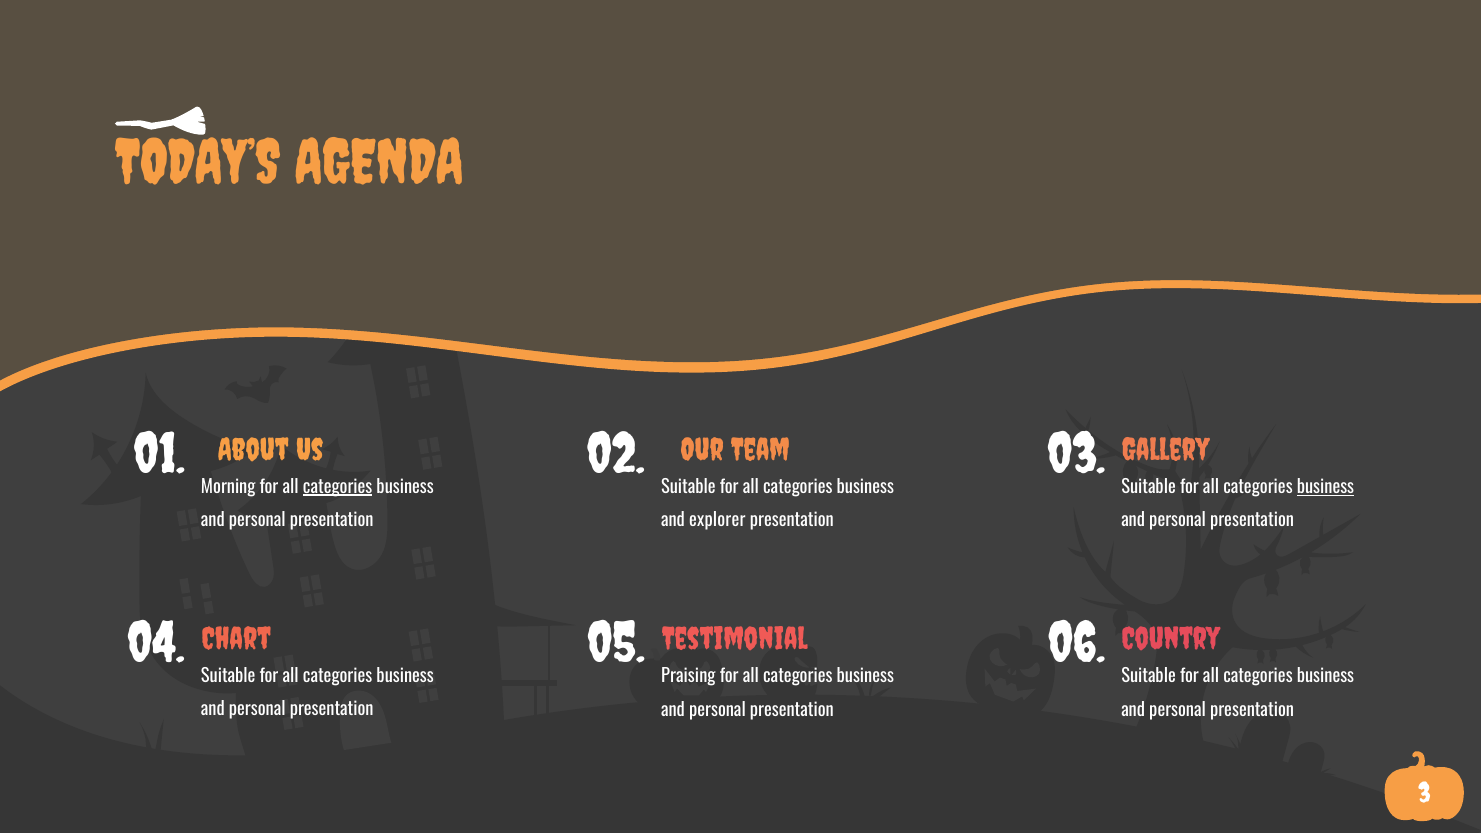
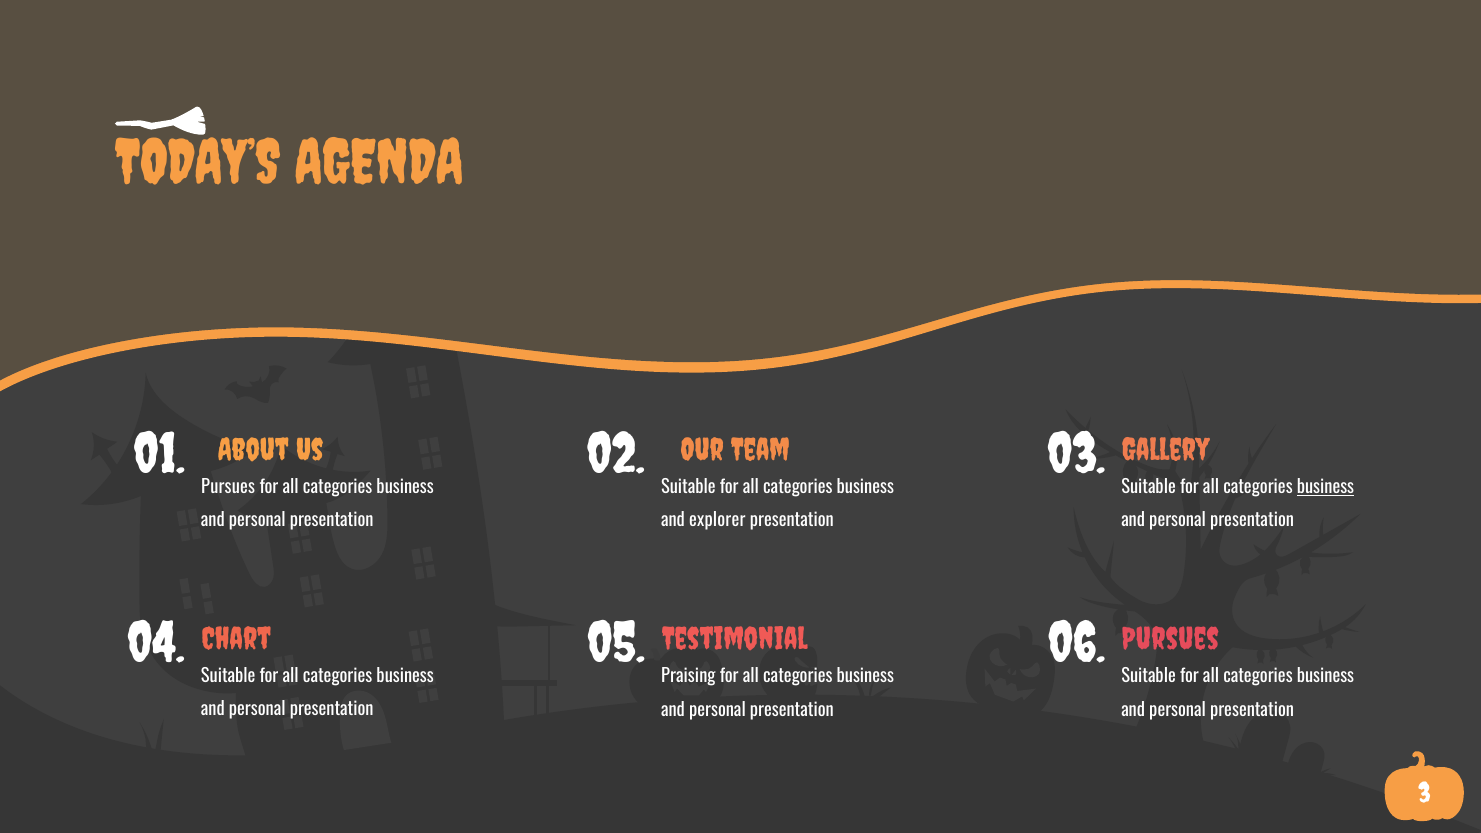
Morning: Morning -> Pursues (228, 487)
categories underline: present -> none (338, 487)
06 Country: Country -> Pursues (1170, 640)
